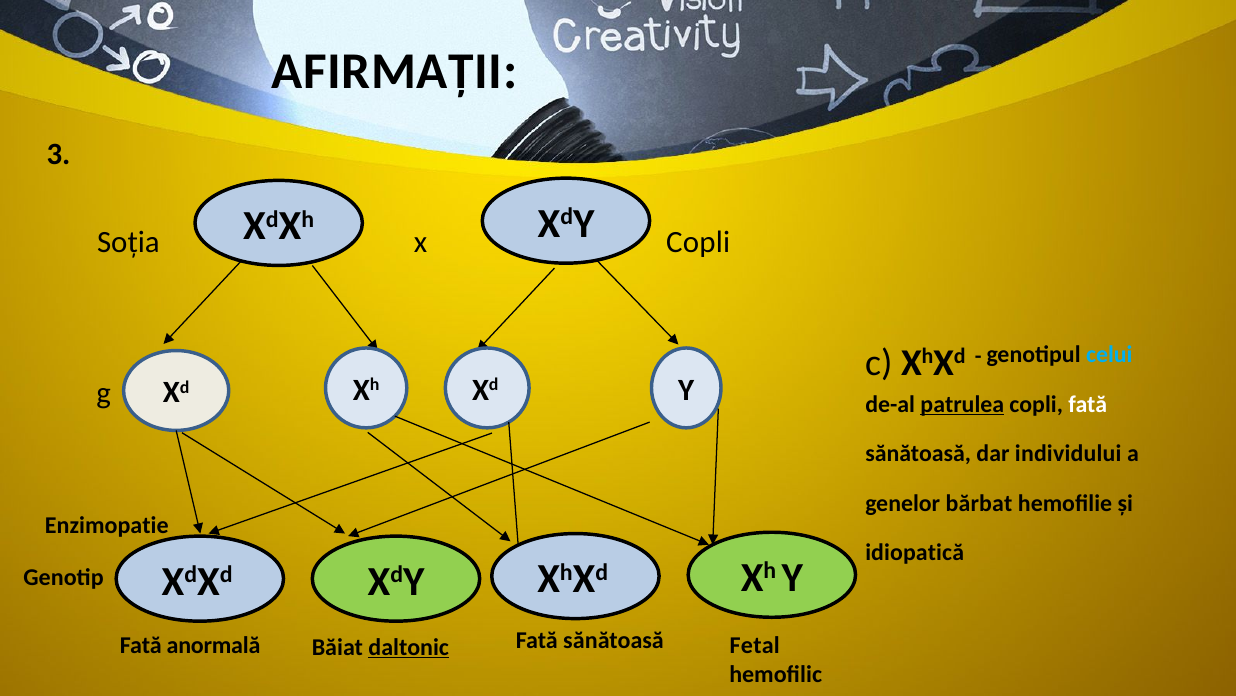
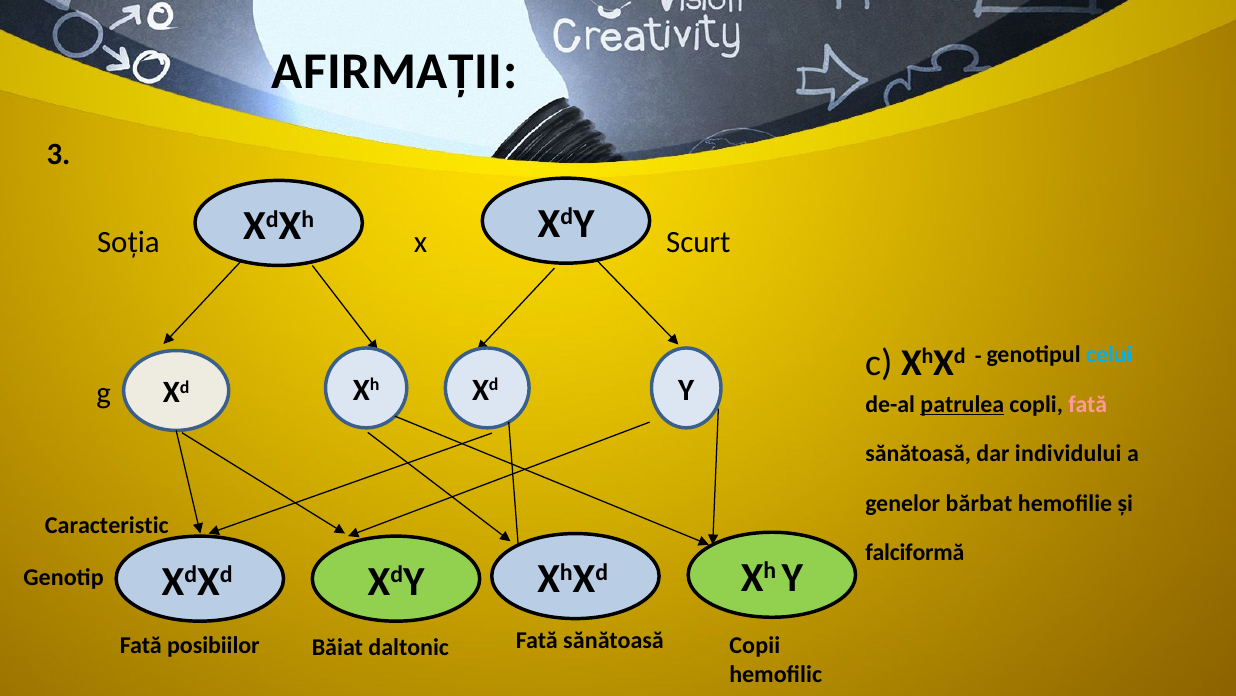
Soția Copli: Copli -> Scurt (698, 242)
fată colour: white -> pink (1088, 404)
Enzimopatie: Enzimopatie -> Caracteristic (107, 525)
idiopatică: idiopatică -> falciformă (915, 552)
anormală: anormală -> posibiilor (213, 645)
Fetal: Fetal -> Copii (755, 645)
daltonic underline: present -> none (409, 646)
